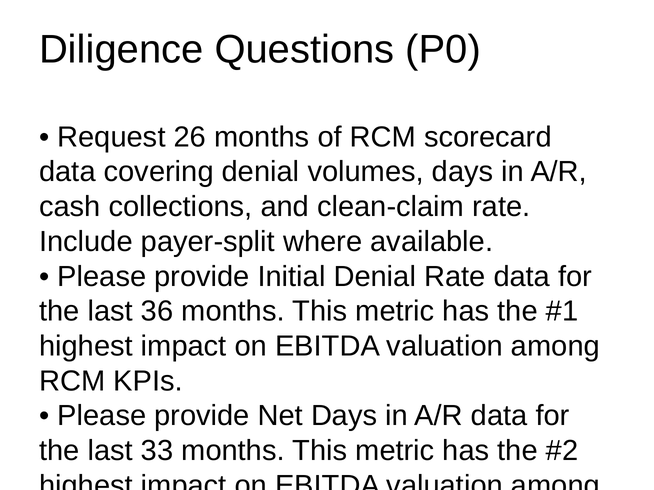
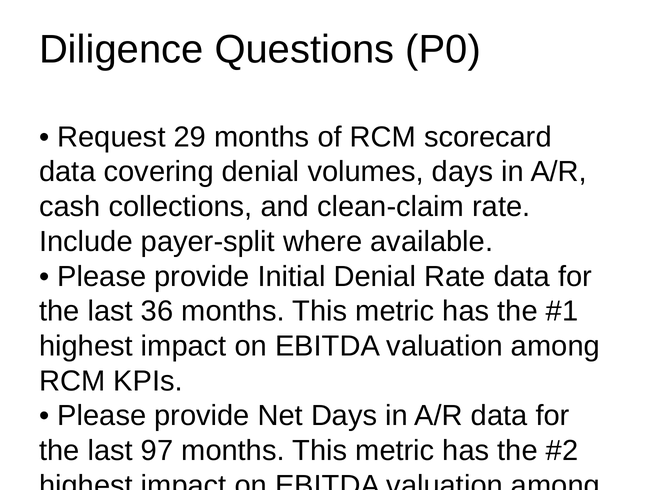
26: 26 -> 29 (190, 137)
33: 33 -> 97 (157, 451)
